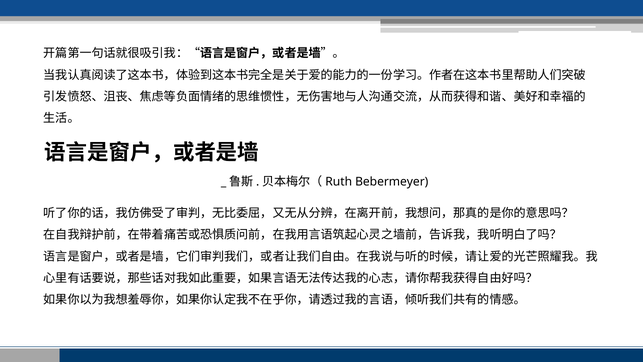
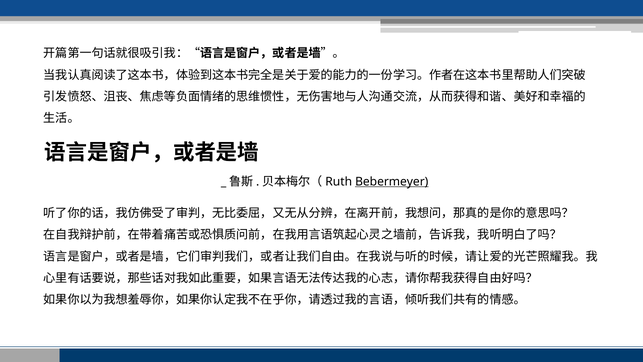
Bebermeyer underline: none -> present (392, 182)
